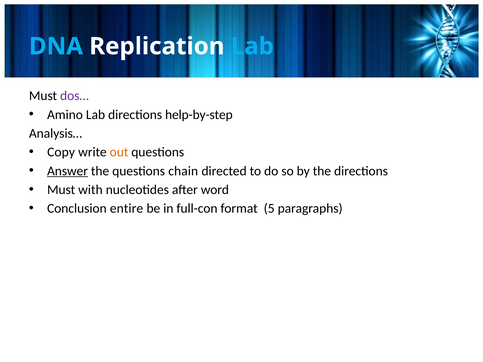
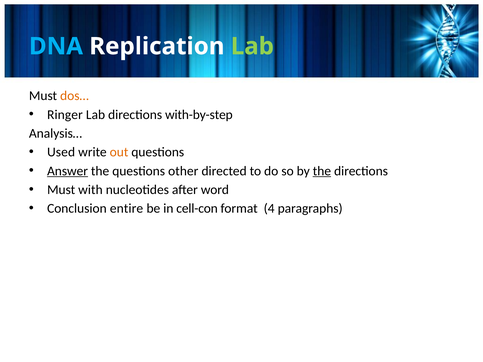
Lab colour: light blue -> light green (252, 46)
dos… colour: purple -> orange (74, 96)
Amino: Amino -> Ringer (65, 115)
help-by-step: help-by-step -> with-by-step (199, 115)
Copy: Copy -> Used (61, 152)
chain: chain -> other (183, 171)
the underline: none -> present (322, 171)
full-con: full-con -> cell-con (197, 209)
5: 5 -> 4 (269, 209)
